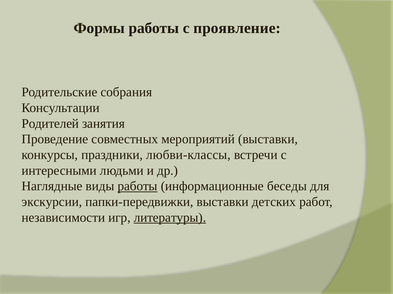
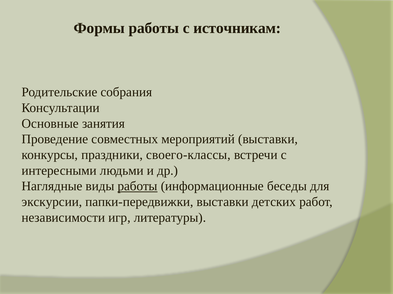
проявление: проявление -> источникам (237, 28)
Родителей: Родителей -> Основные (50, 124)
любви-классы: любви-классы -> своего-классы (188, 155)
литературы underline: present -> none (170, 218)
